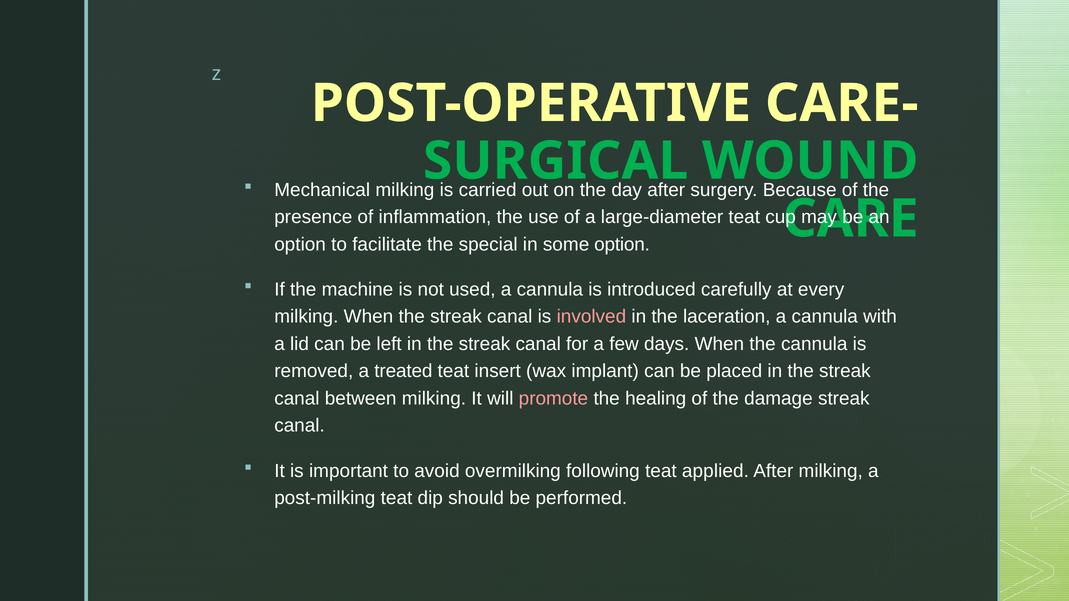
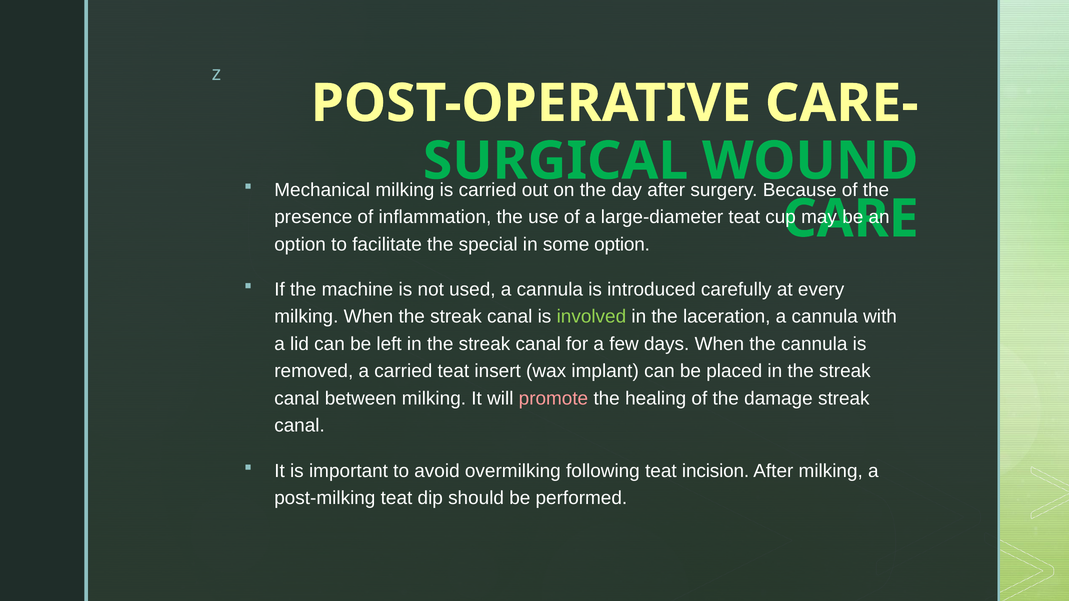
involved colour: pink -> light green (591, 317)
a treated: treated -> carried (403, 371)
applied: applied -> incision (716, 471)
